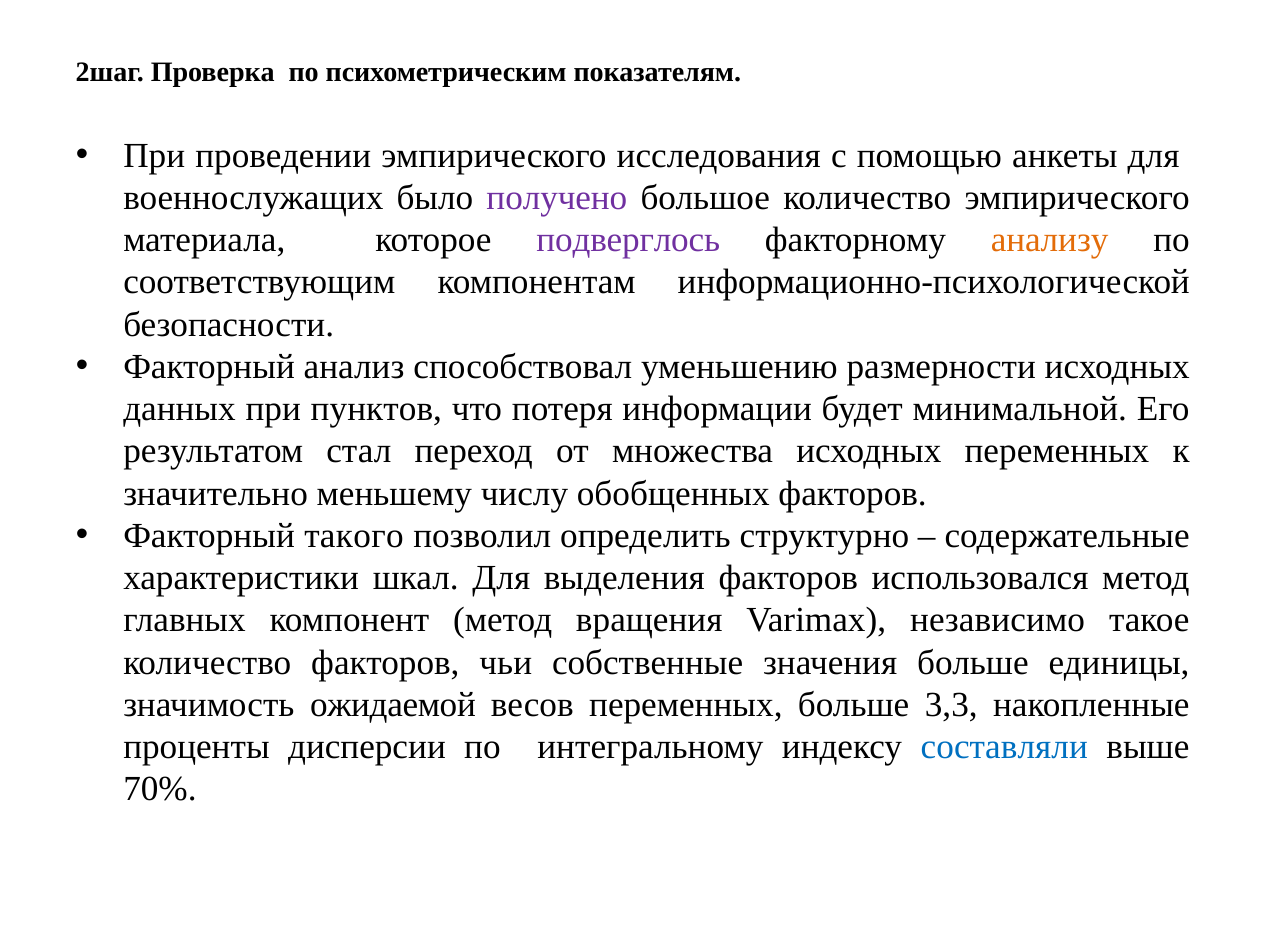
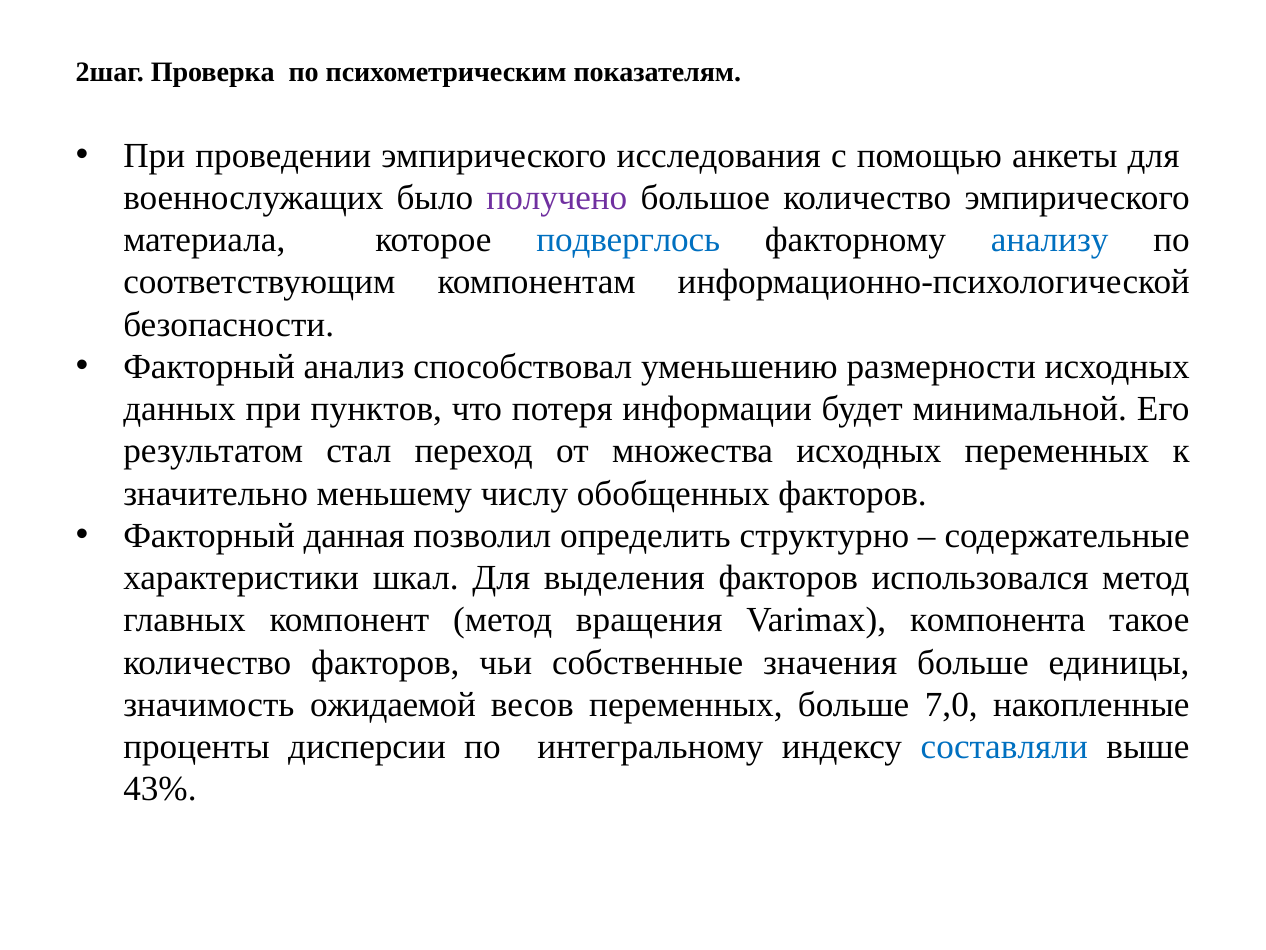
подверглось colour: purple -> blue (628, 240)
анализу colour: orange -> blue (1050, 240)
такого: такого -> данная (354, 536)
независимо: независимо -> компонента (998, 620)
3,3: 3,3 -> 7,0 (951, 704)
70%: 70% -> 43% (160, 789)
